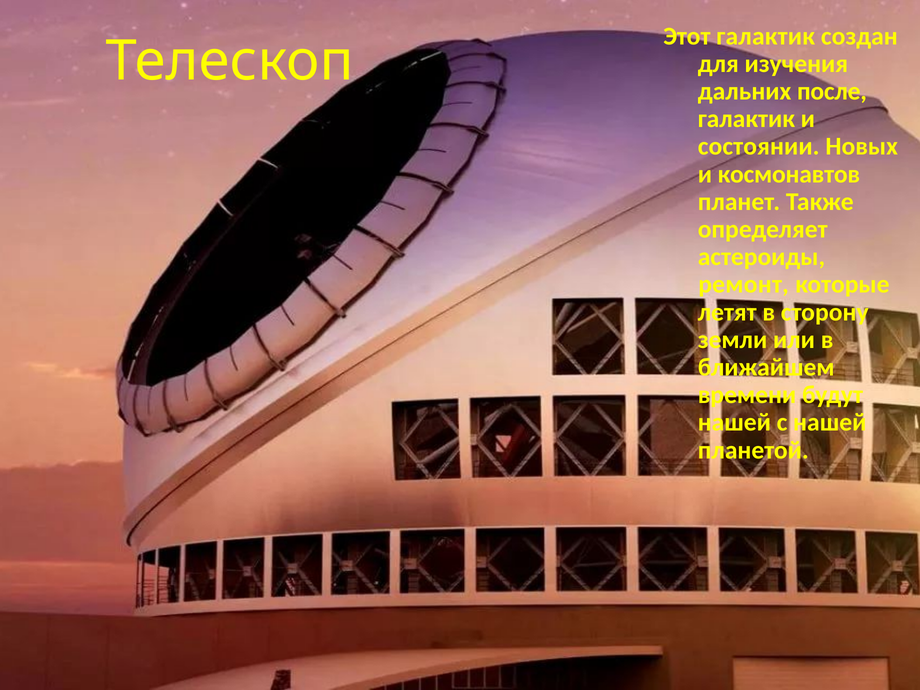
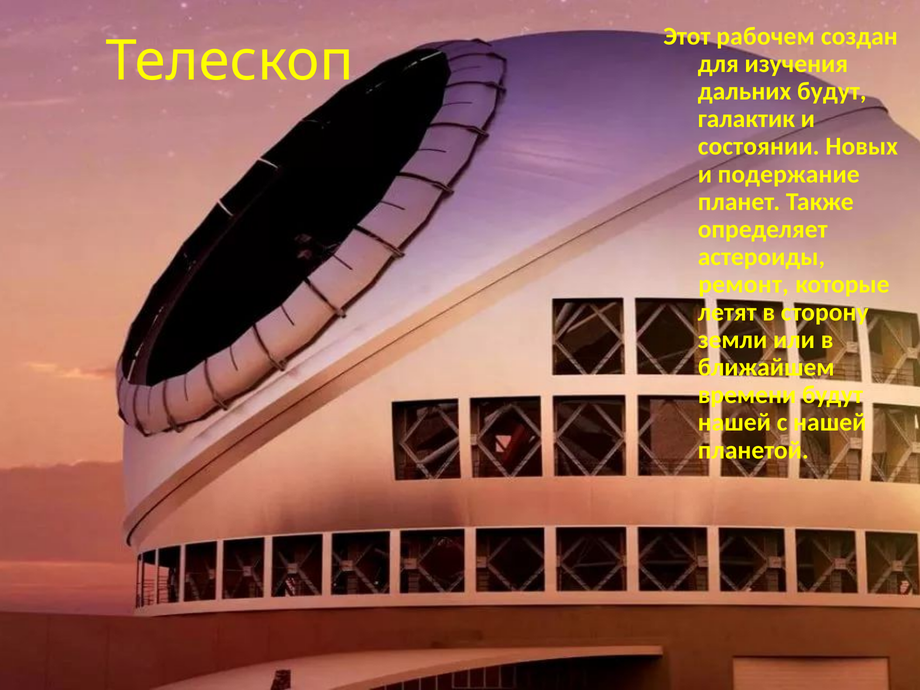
Этот галактик: галактик -> рабочем (766, 36)
дальних после: после -> будут (832, 91)
космонавтов: космонавтов -> подержание (789, 174)
